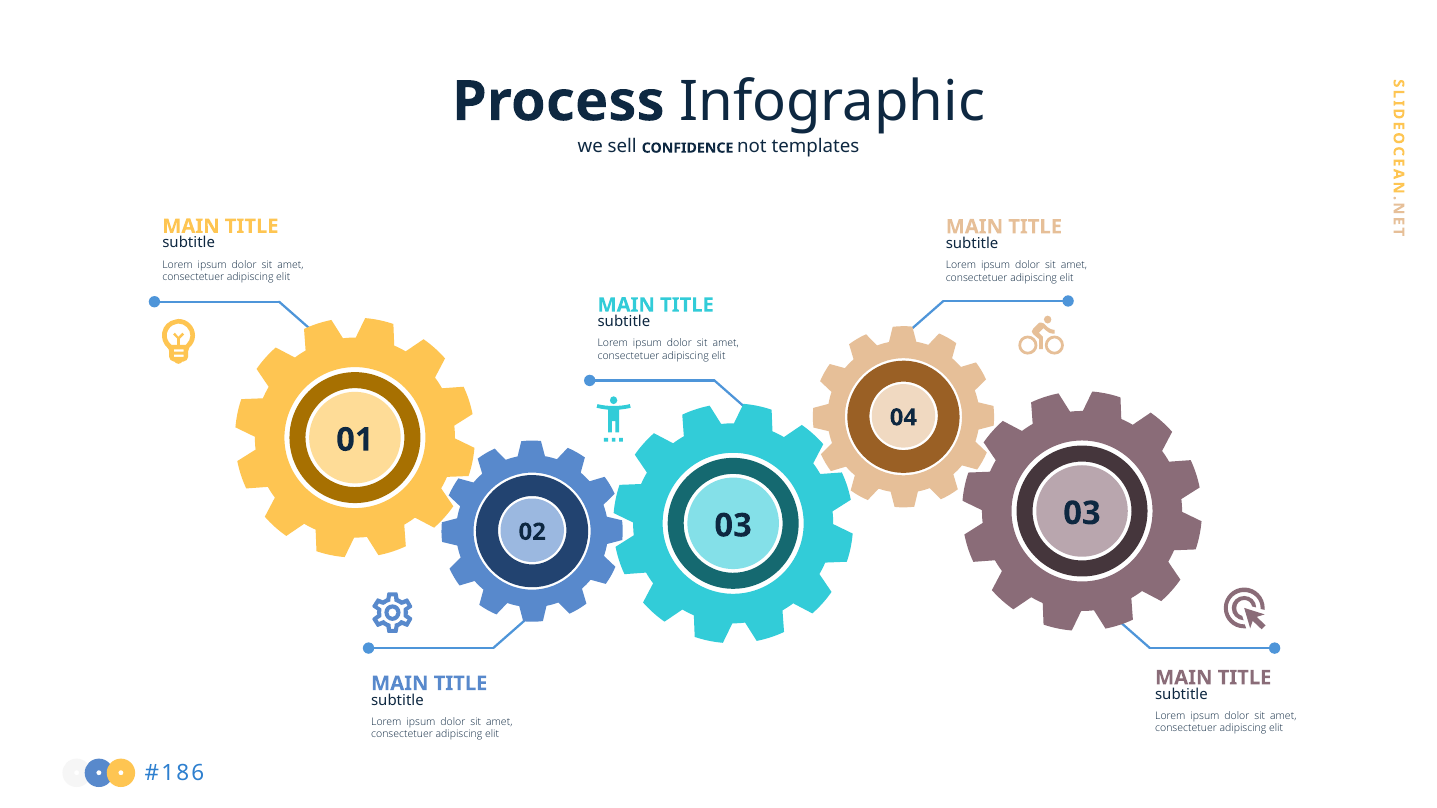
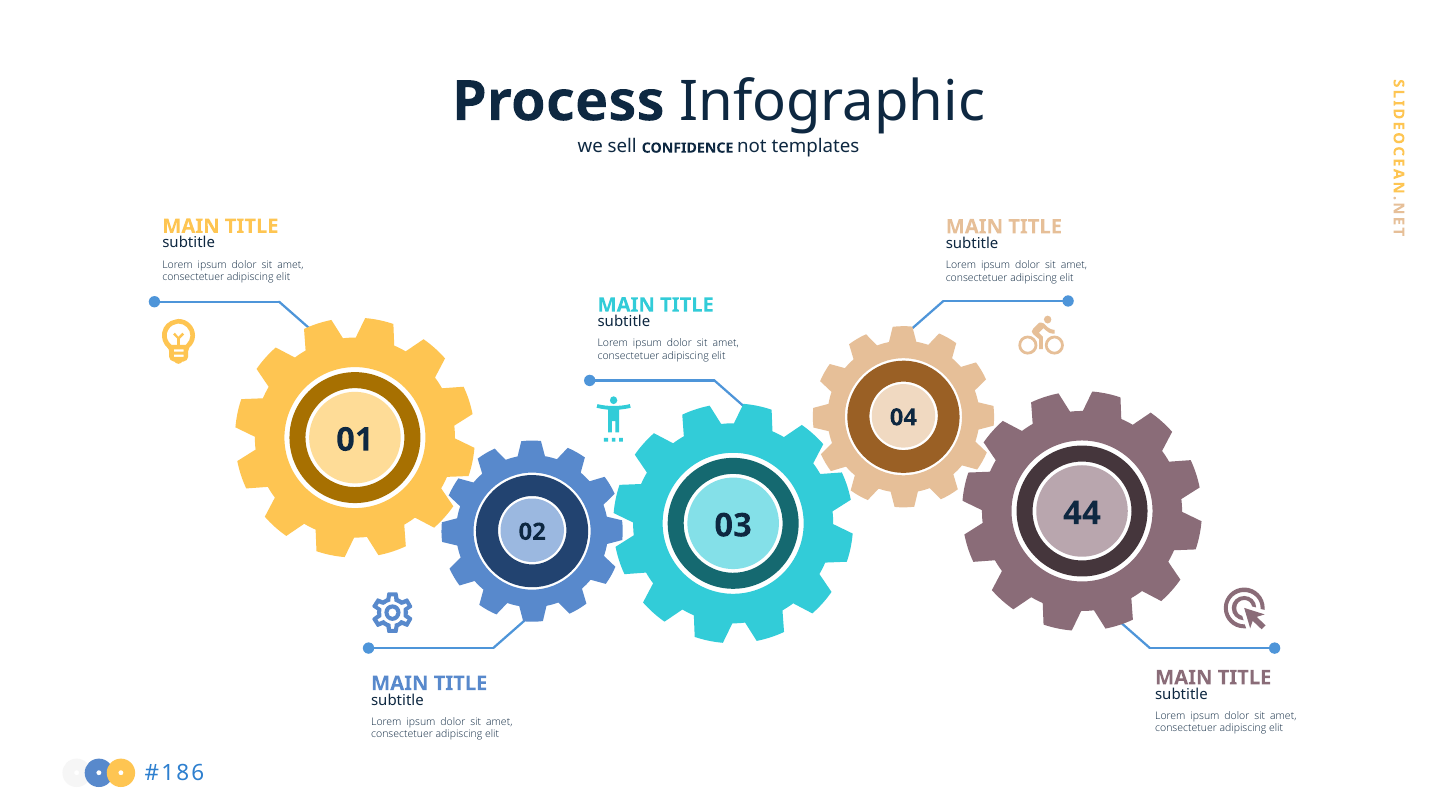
03 03: 03 -> 44 (1082, 513)
